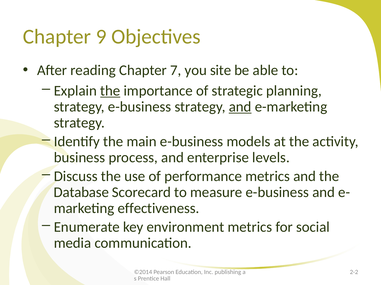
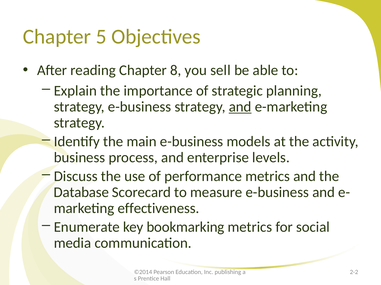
9: 9 -> 5 (101, 37)
7: 7 -> 8 (176, 70)
site: site -> sell (220, 70)
the underline: present -> none (110, 91)
environment: environment -> bookmarking (186, 228)
